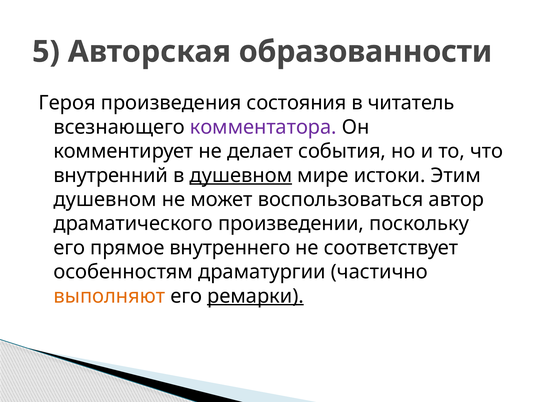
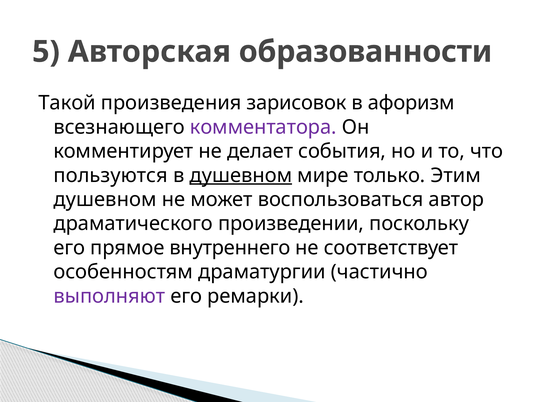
Героя: Героя -> Такой (67, 103)
состояния: состояния -> зарисовок (297, 103)
читатель: читатель -> афоризм (411, 103)
внутренний: внутренний -> пользуются (111, 175)
истоки: истоки -> только (390, 175)
выполняют colour: orange -> purple (109, 296)
ремарки underline: present -> none (255, 296)
